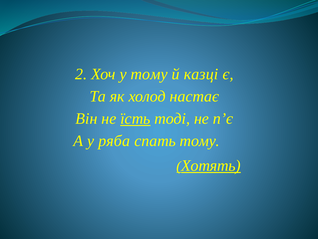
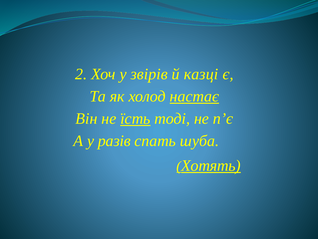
у тому: тому -> звірів (149, 74)
настає underline: none -> present (194, 96)
ряба: ряба -> разів (114, 141)
спать тому: тому -> шуба (200, 141)
